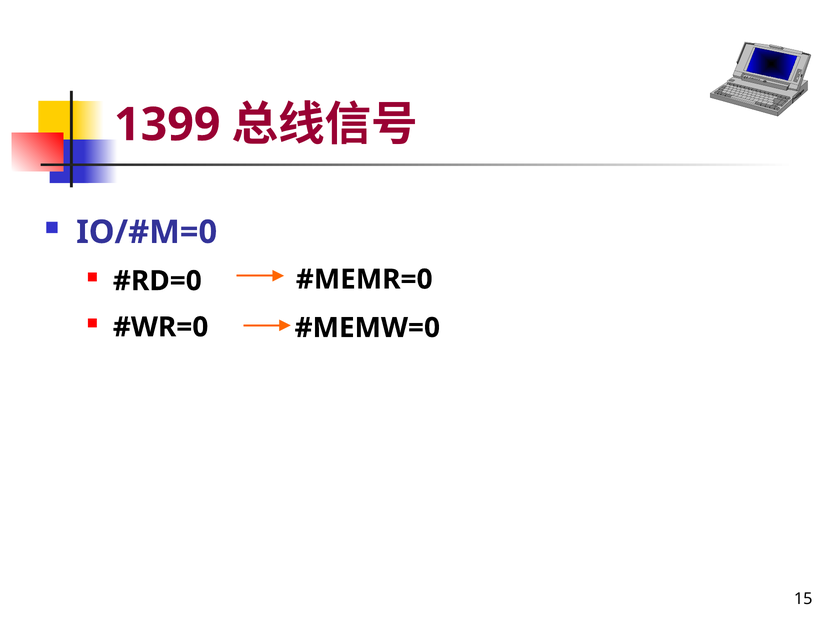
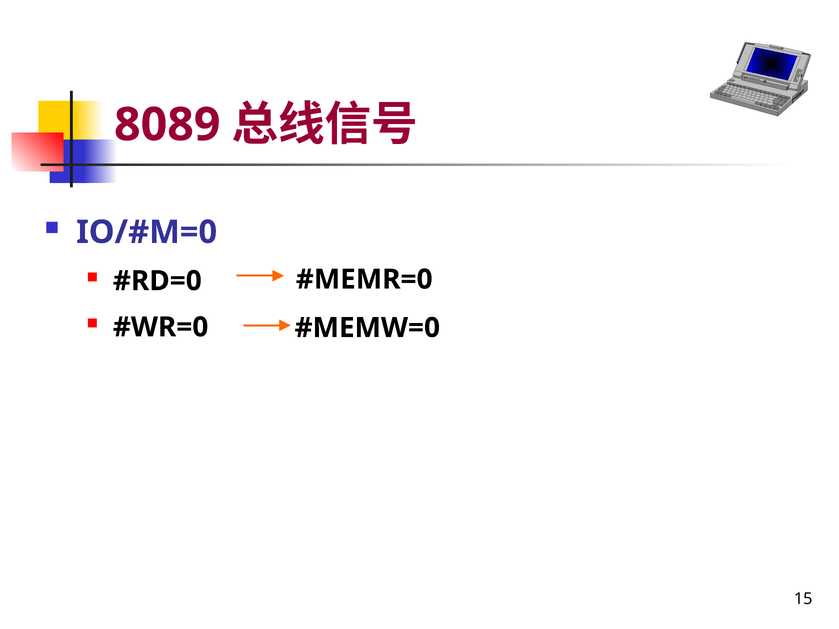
1399: 1399 -> 8089 (167, 125)
